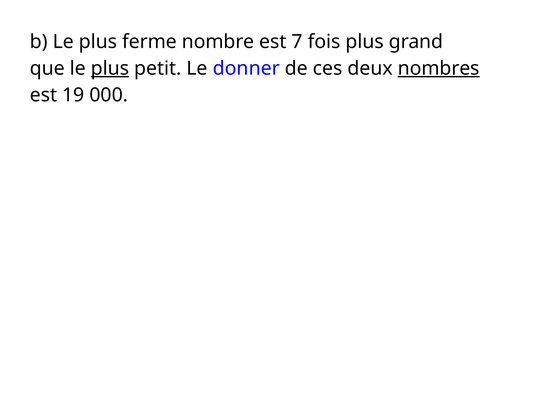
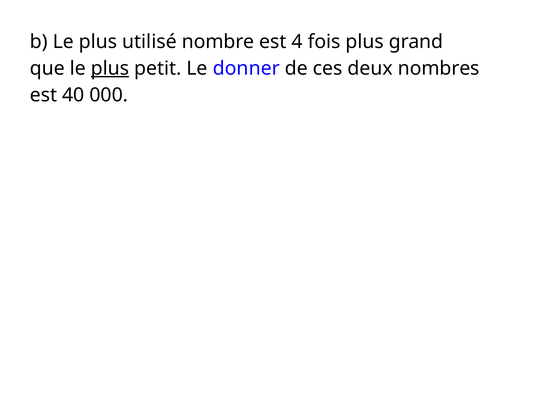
ferme: ferme -> utilisé (149, 42)
7: 7 -> 4 (297, 42)
nombres underline: present -> none (439, 68)
19: 19 -> 40 (73, 95)
